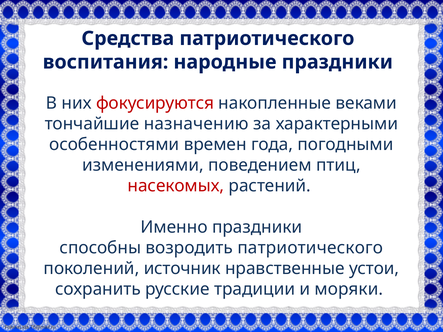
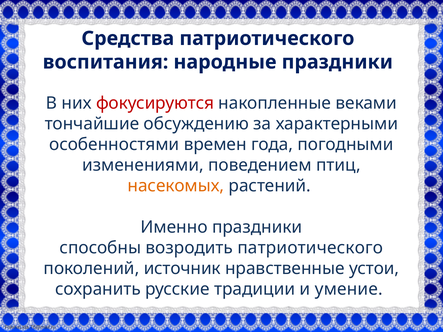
назначению: назначению -> обсуждению (196, 124)
насекомых colour: red -> orange (176, 186)
моряки: моряки -> умение (349, 289)
